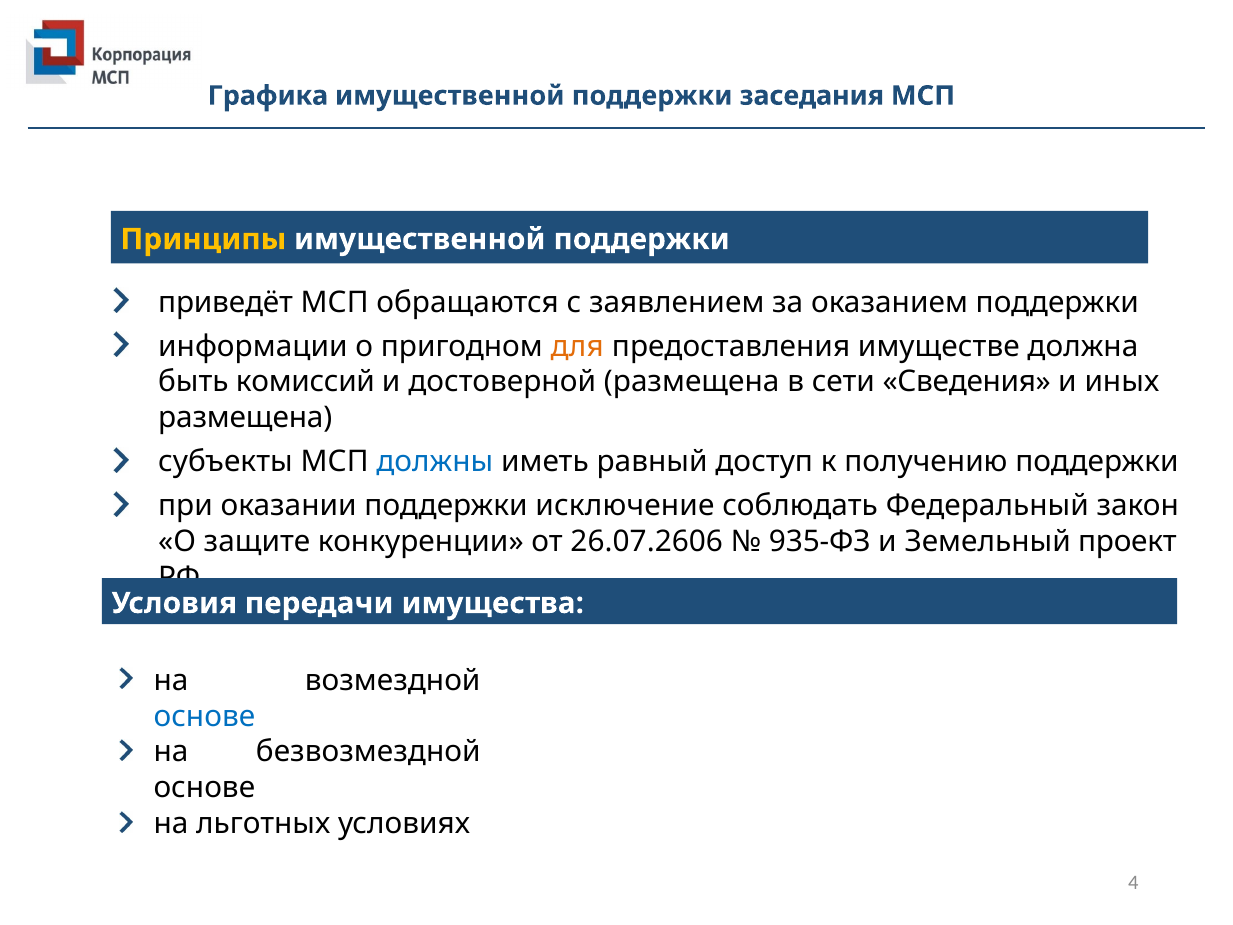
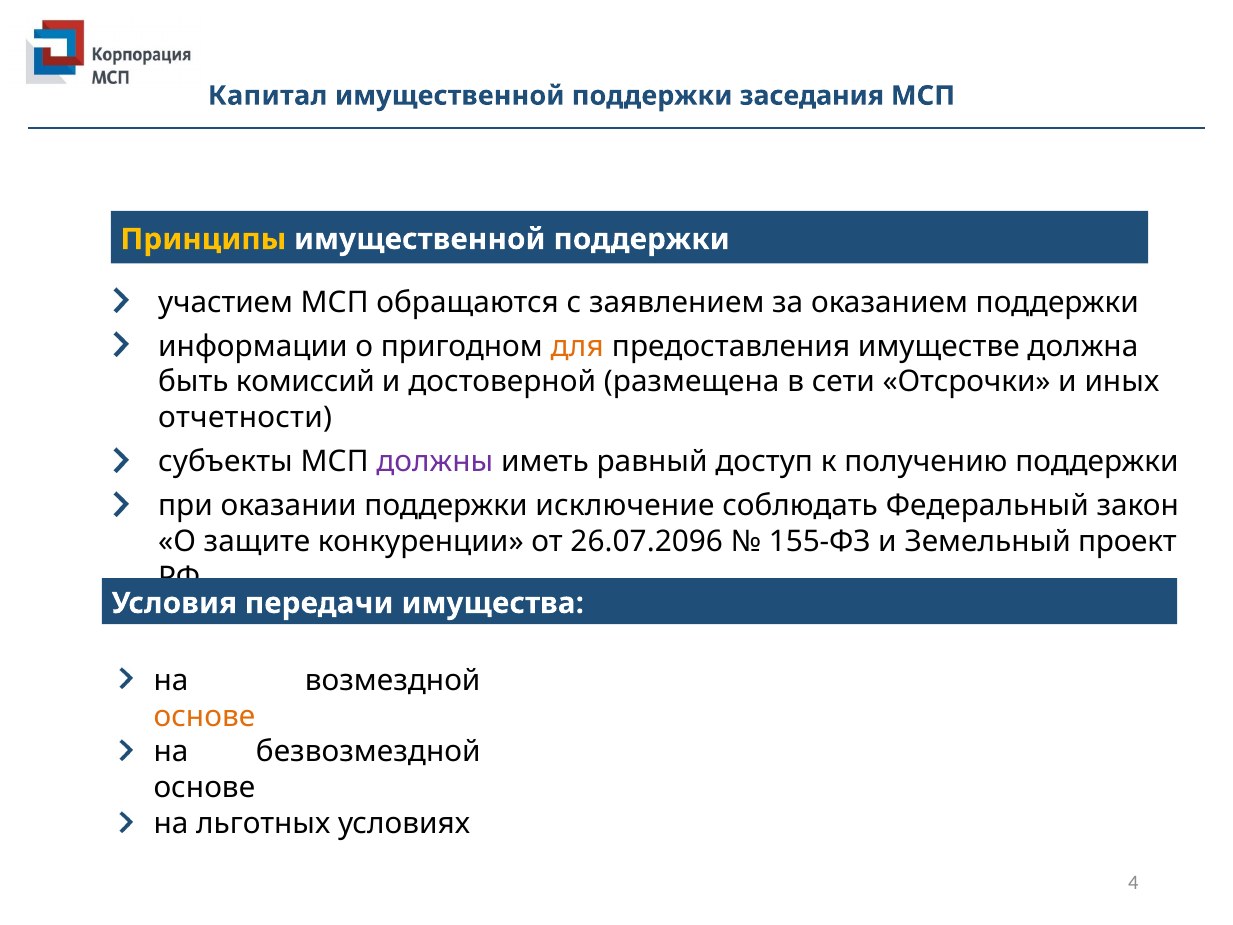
Графика: Графика -> Капитал (268, 96)
приведёт: приведёт -> участием (226, 302)
Сведения: Сведения -> Отсрочки (967, 382)
размещена: размещена -> отчетности (245, 418)
должны colour: blue -> purple (435, 462)
26.07.2606: 26.07.2606 -> 26.07.2096 (647, 542)
935-ФЗ: 935-ФЗ -> 155-ФЗ (820, 542)
основе colour: blue -> orange (204, 716)
